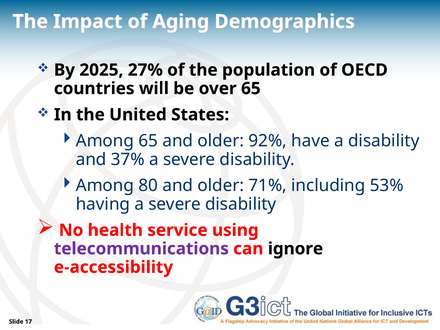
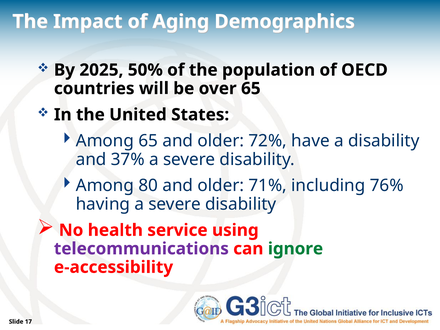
27%: 27% -> 50% (145, 70)
92%: 92% -> 72% (268, 141)
53%: 53% -> 76% (387, 186)
ignore colour: black -> green (295, 249)
